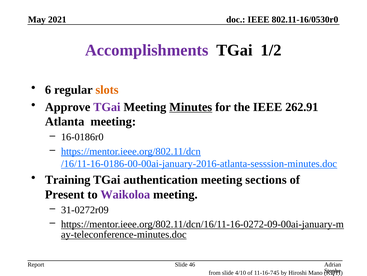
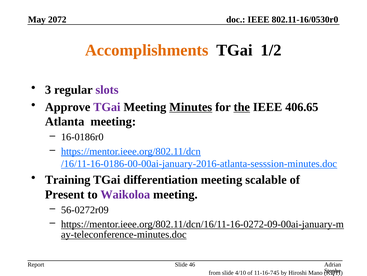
2021: 2021 -> 2072 (57, 20)
Accomplishments colour: purple -> orange (147, 50)
6: 6 -> 3 (48, 90)
slots colour: orange -> purple (107, 90)
the underline: none -> present (242, 107)
262.91: 262.91 -> 406.65 (302, 107)
authentication: authentication -> differentiation (161, 179)
sections: sections -> scalable (266, 179)
31-0272r09: 31-0272r09 -> 56-0272r09 (85, 209)
